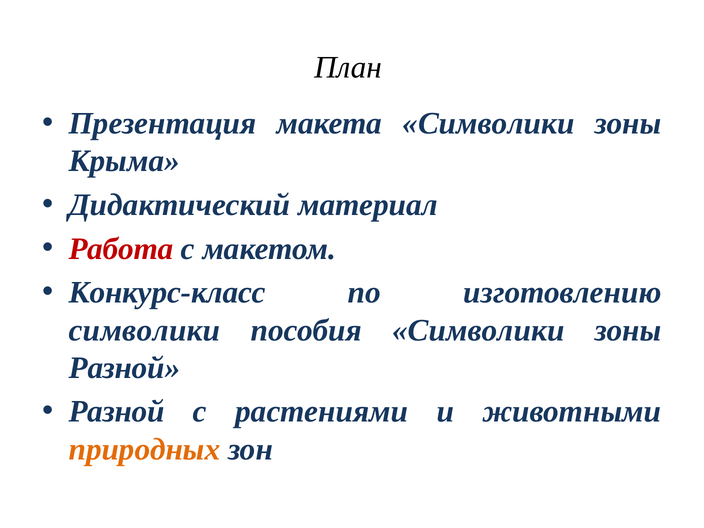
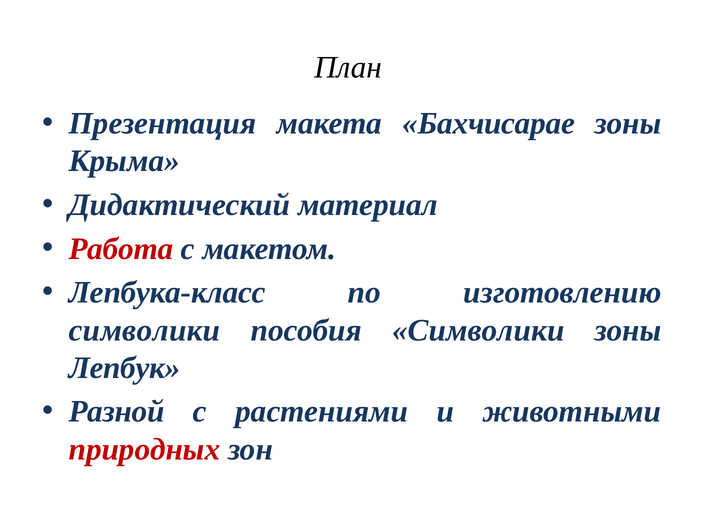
макета Символики: Символики -> Бахчисарае (489, 124)
Конкурс-класс: Конкурс-класс -> Лепбука-класс (167, 293)
Разной: Разной -> Лепбук (124, 368)
природных colour: orange -> red (144, 449)
